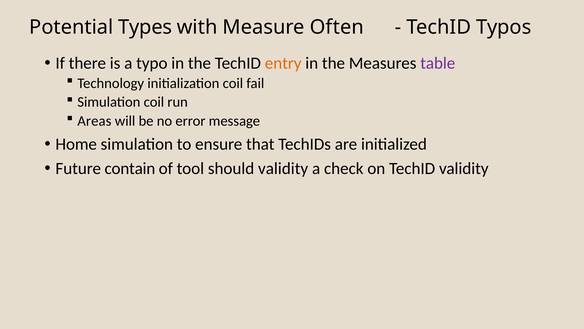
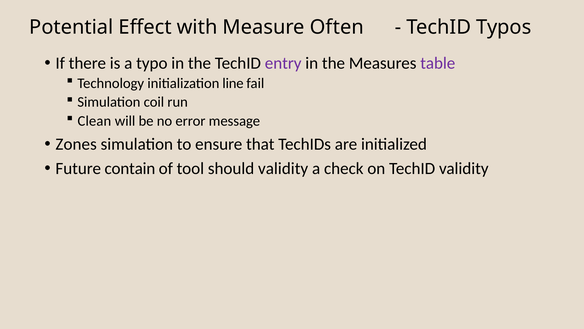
Types: Types -> Effect (145, 27)
entry colour: orange -> purple (283, 63)
initialization coil: coil -> line (233, 83)
Areas: Areas -> Clean (94, 121)
Home: Home -> Zones (76, 144)
